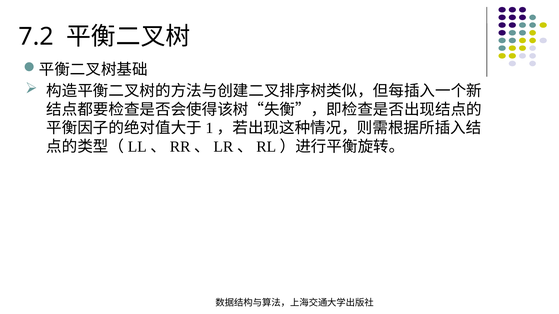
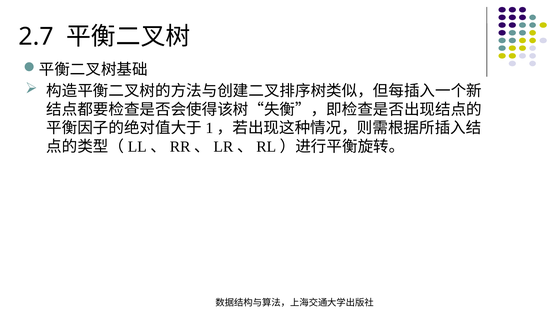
7.2: 7.2 -> 2.7 (36, 37)
